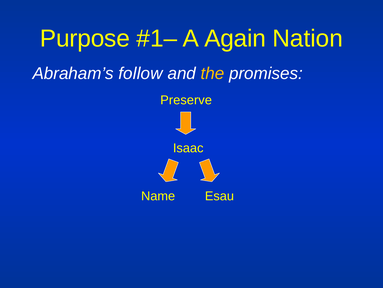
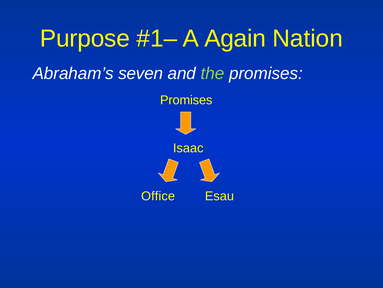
follow: follow -> seven (141, 73)
the colour: yellow -> light green (213, 73)
Preserve: Preserve -> Promises (186, 100)
Name: Name -> Office (158, 196)
